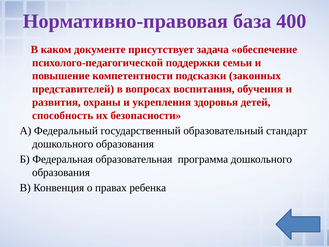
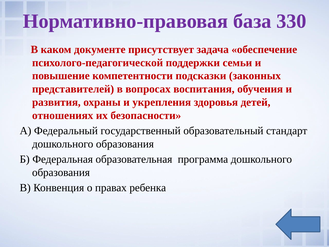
400: 400 -> 330 (291, 21)
способность: способность -> отношениях (63, 115)
